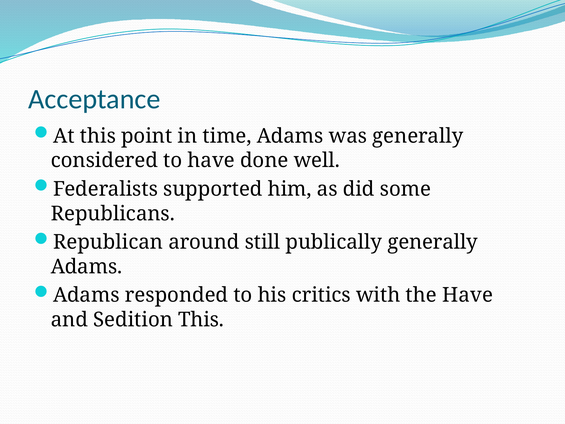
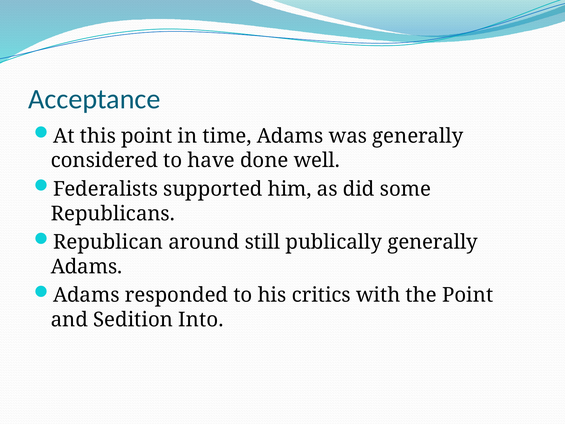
the Have: Have -> Point (468, 295)
Sedition This: This -> Into (201, 320)
